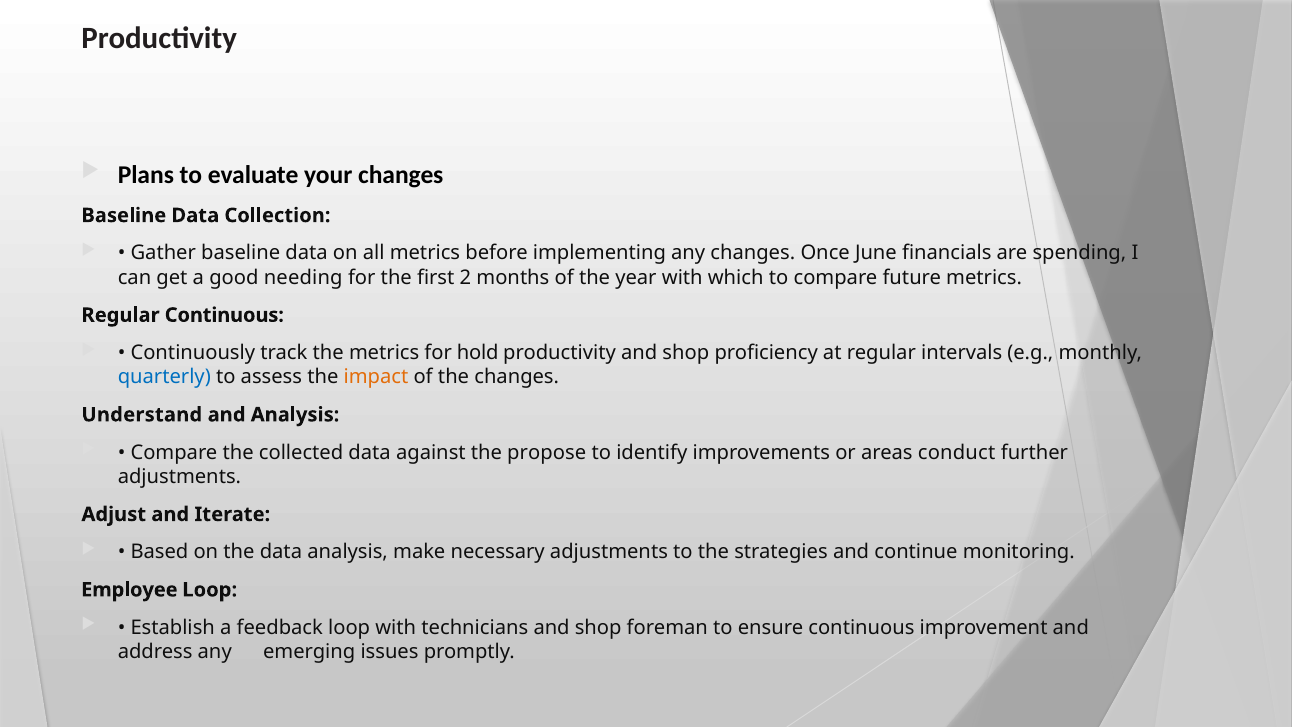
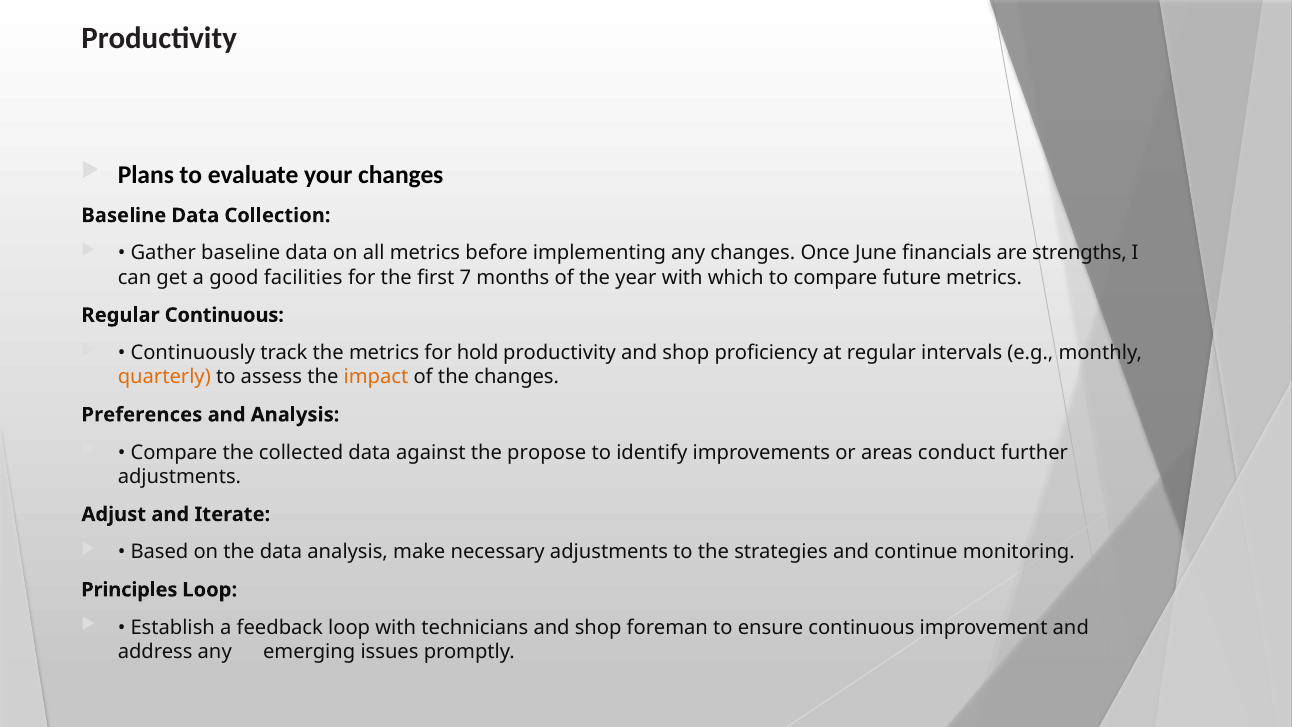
spending: spending -> strengths (1080, 253)
needing: needing -> facilities (303, 277)
2: 2 -> 7 (465, 277)
quarterly colour: blue -> orange (164, 377)
Understand: Understand -> Preferences (142, 415)
Employee: Employee -> Principles (129, 590)
